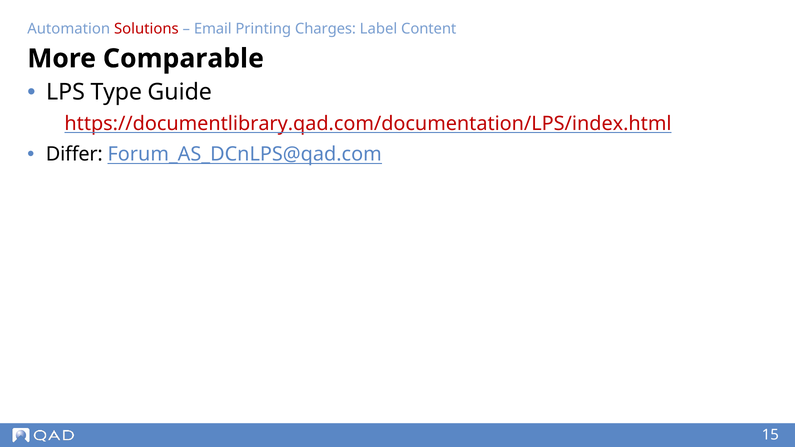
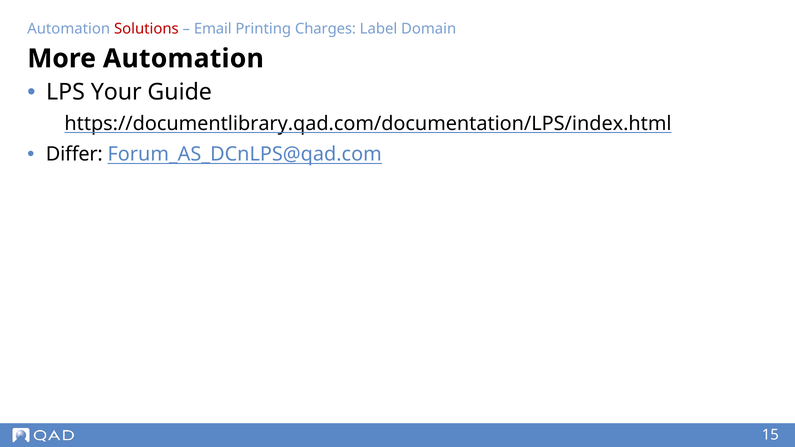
Content: Content -> Domain (429, 29)
More Comparable: Comparable -> Automation (183, 59)
Type: Type -> Your (116, 92)
https://documentlibrary.qad.com/documentation/LPS/index.html colour: red -> black (368, 124)
